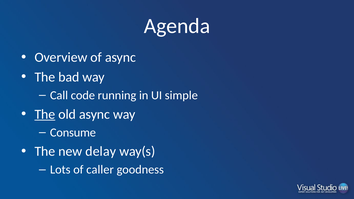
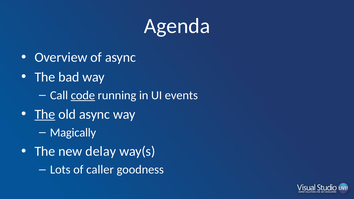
code underline: none -> present (83, 95)
simple: simple -> events (181, 95)
Consume: Consume -> Magically (73, 133)
